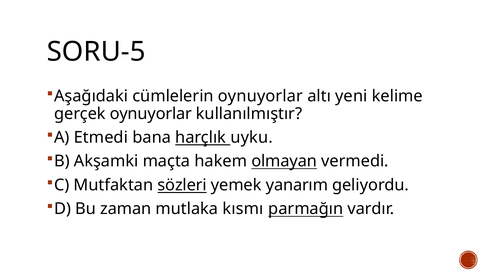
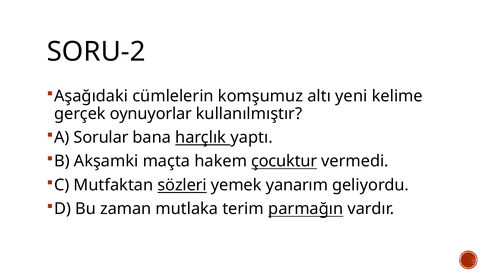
SORU-5: SORU-5 -> SORU-2 (96, 52)
cümlelerin oynuyorlar: oynuyorlar -> komşumuz (261, 96)
Etmedi: Etmedi -> Sorular (101, 138)
uyku: uyku -> yaptı (252, 138)
olmayan: olmayan -> çocuktur (284, 161)
kısmı: kısmı -> terim (243, 209)
